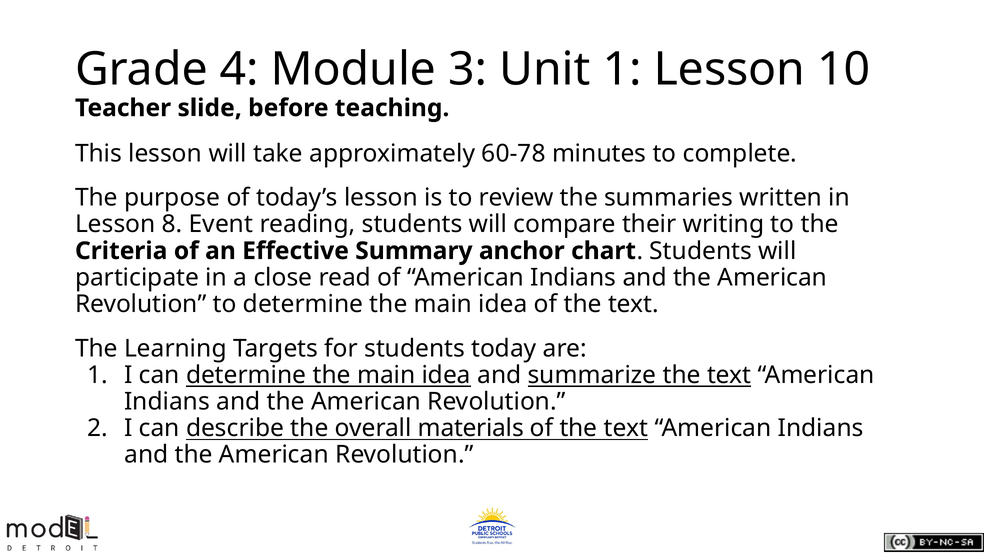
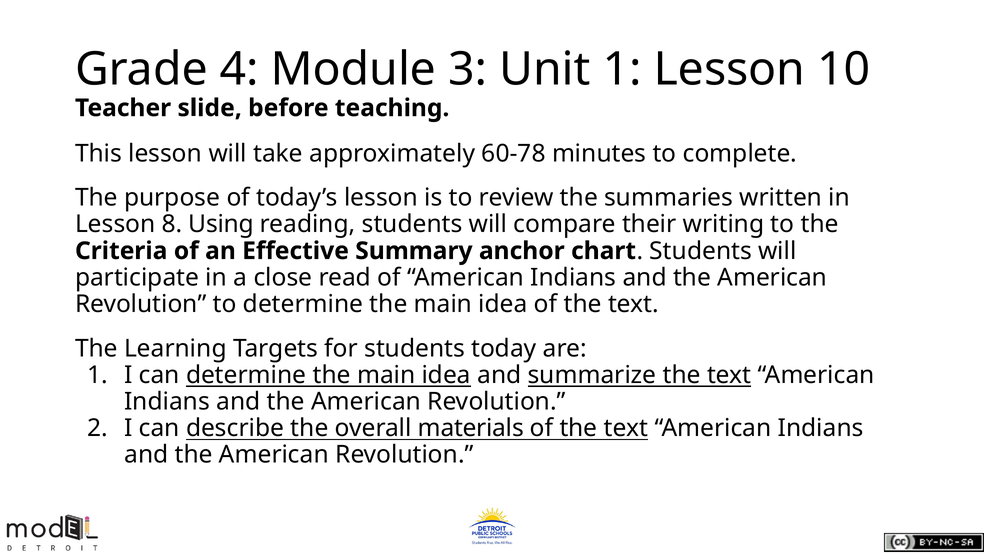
Event: Event -> Using (221, 224)
